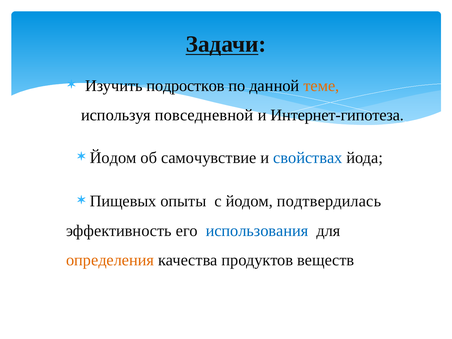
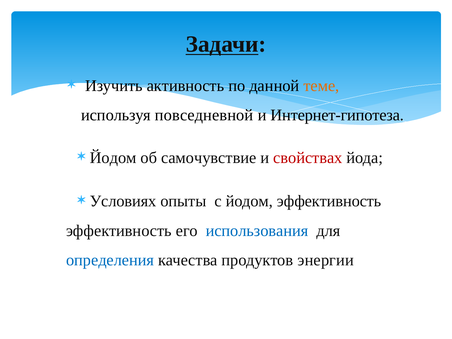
подростков: подростков -> активность (185, 86)
свойствах colour: blue -> red (308, 158)
Пищевых: Пищевых -> Условиях (123, 201)
йодом подтвердилась: подтвердилась -> эффективность (329, 201)
определения colour: orange -> blue (110, 260)
веществ: веществ -> энергии (326, 260)
